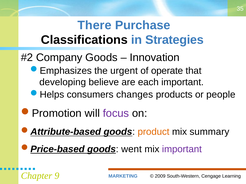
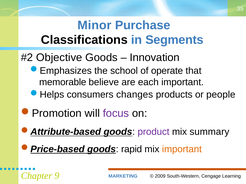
There: There -> Minor (95, 25)
Strategies: Strategies -> Segments (174, 40)
Company: Company -> Objective (59, 58)
urgent: urgent -> school (124, 71)
developing: developing -> memorable (63, 82)
product colour: orange -> purple (154, 132)
went: went -> rapid (132, 150)
important colour: purple -> orange (182, 150)
